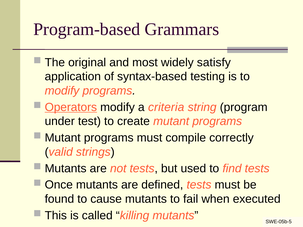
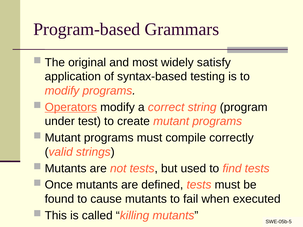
criteria: criteria -> correct (166, 107)
